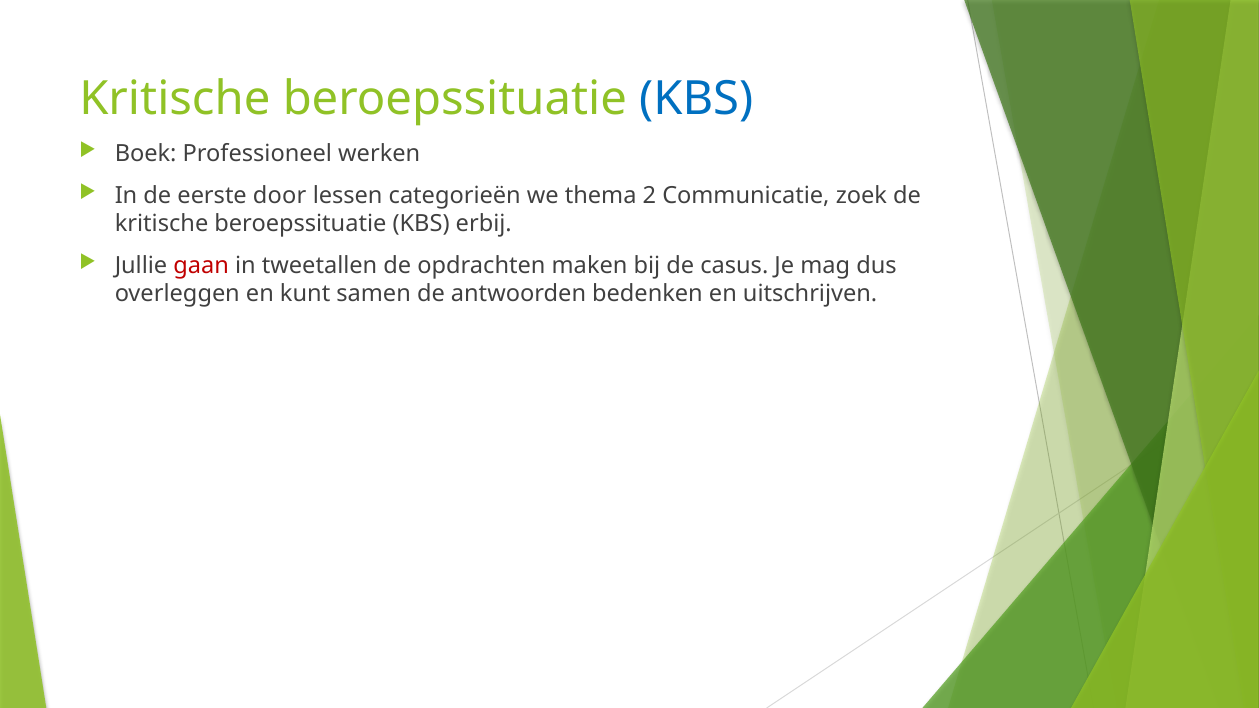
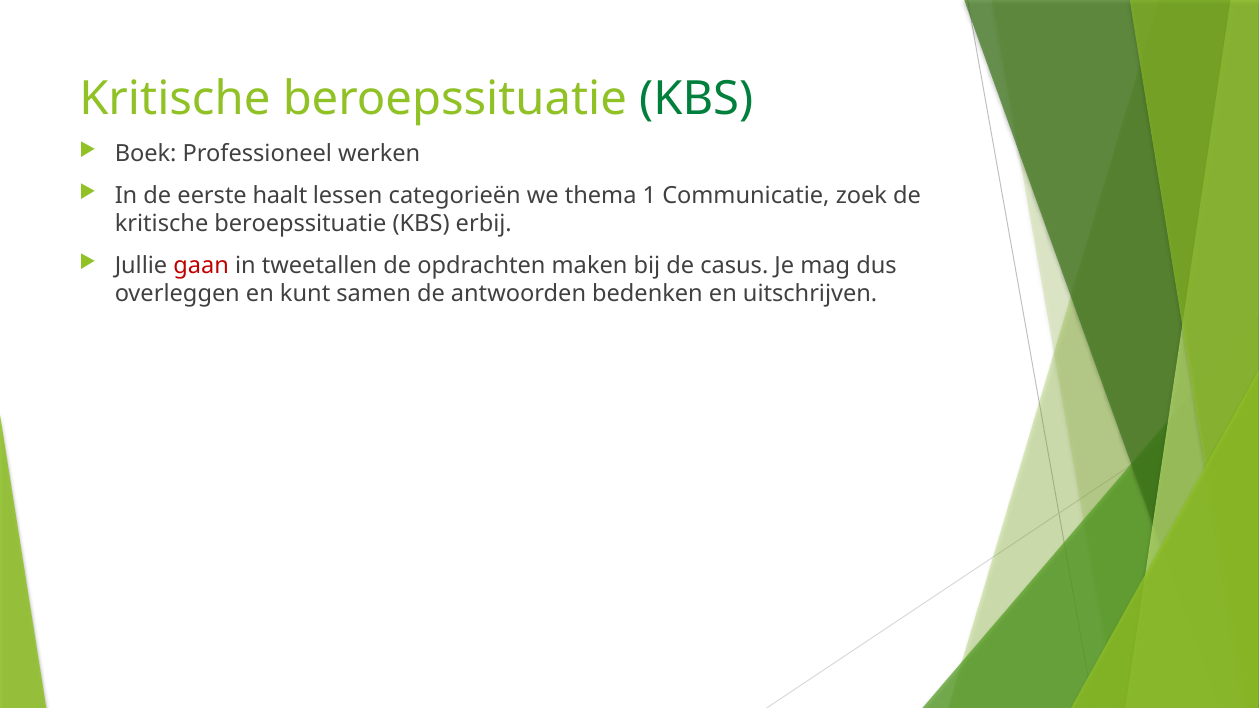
KBS colour: blue -> green (696, 99)
door: door -> haalt (280, 196)
2: 2 -> 1 (649, 196)
